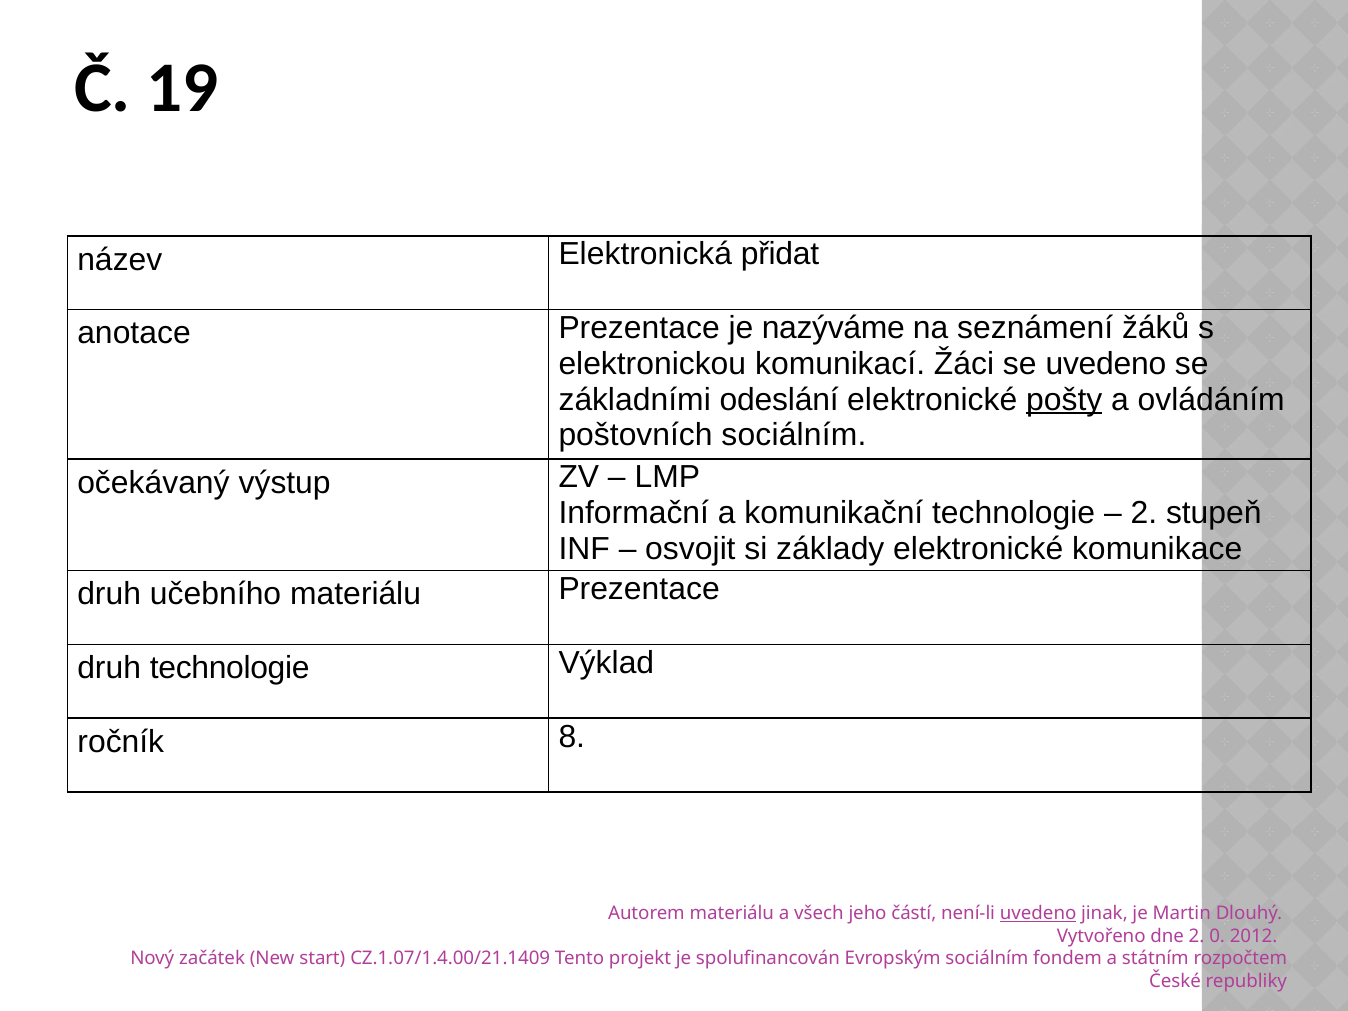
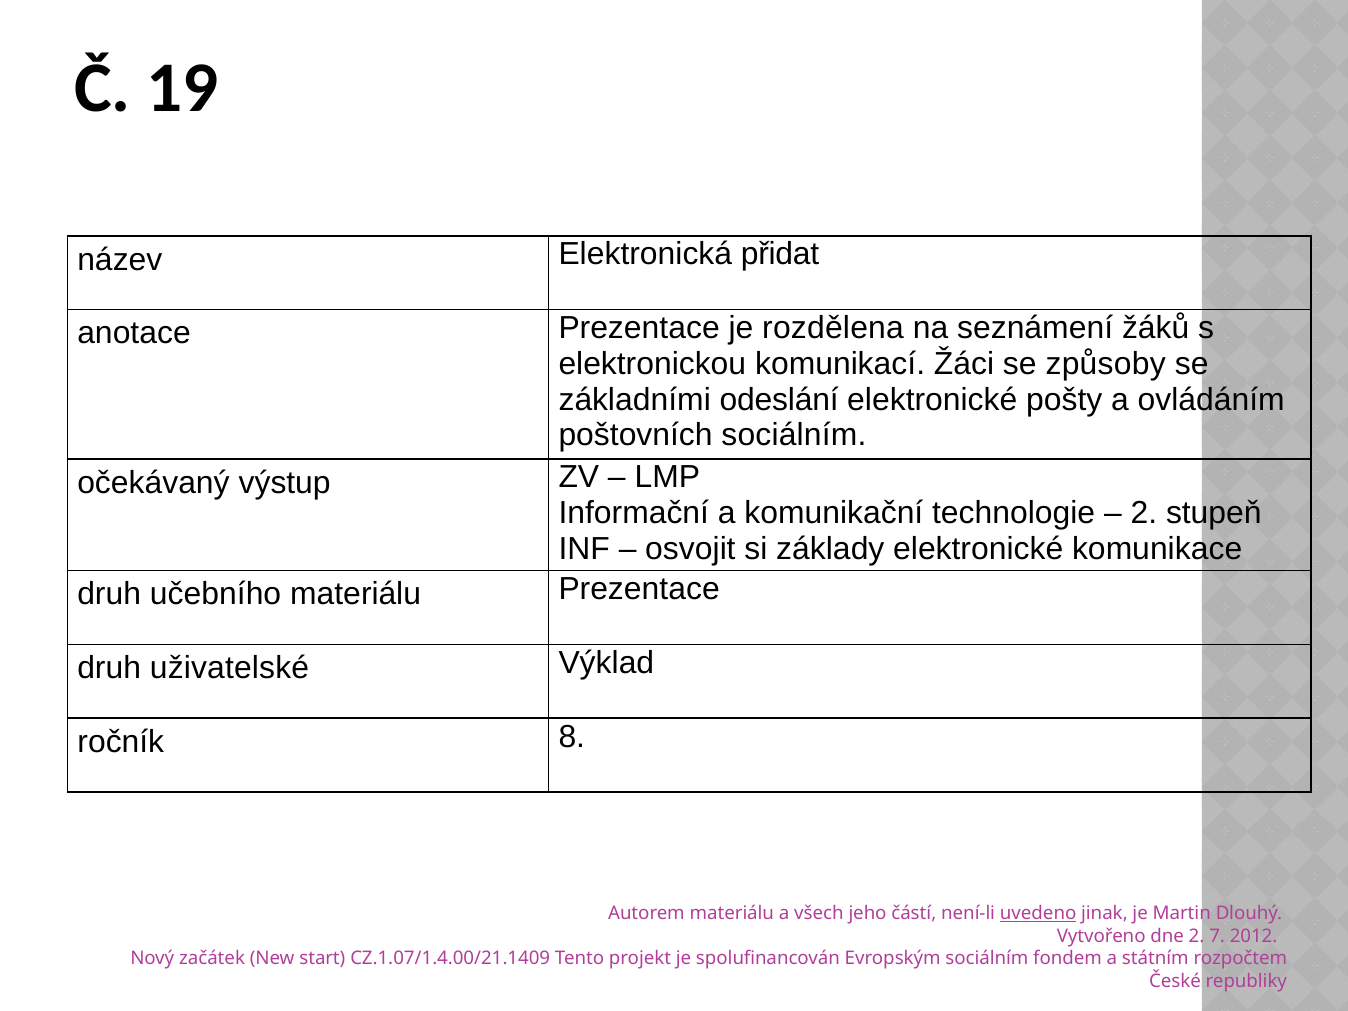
nazýváme: nazýváme -> rozdělena (833, 328)
se uvedeno: uvedeno -> způsoby (1106, 364)
pošty underline: present -> none (1064, 400)
druh technologie: technologie -> uživatelské (230, 668)
0: 0 -> 7 (1217, 936)
